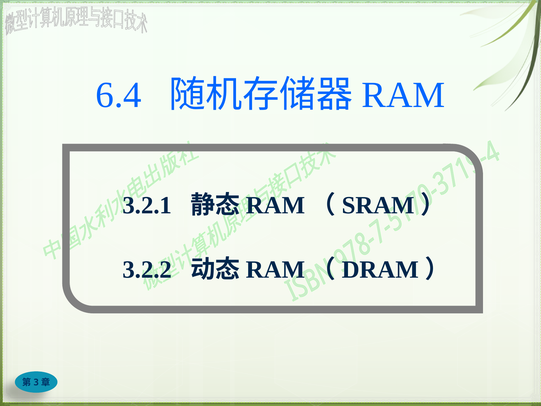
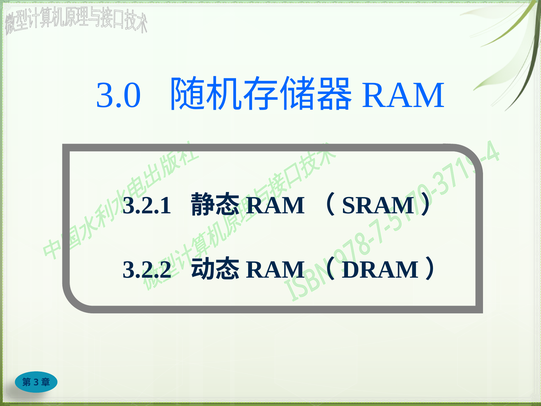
6.4: 6.4 -> 3.0 (119, 95)
